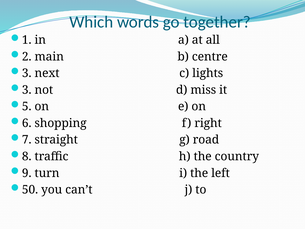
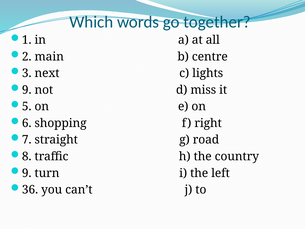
3: 3 -> 9 (27, 90)
50: 50 -> 36 (30, 190)
